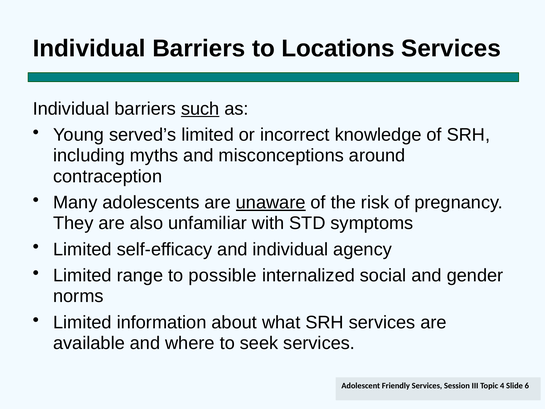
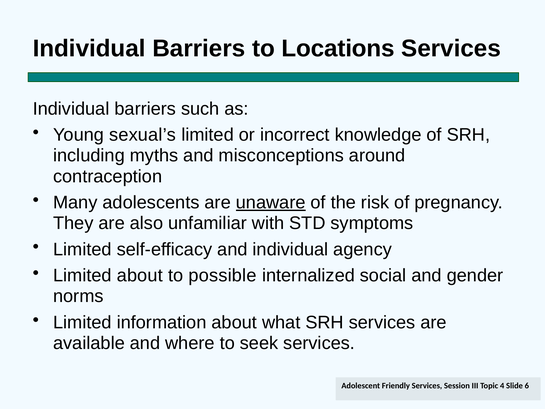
such underline: present -> none (200, 109)
served’s: served’s -> sexual’s (143, 135)
Limited range: range -> about (140, 275)
